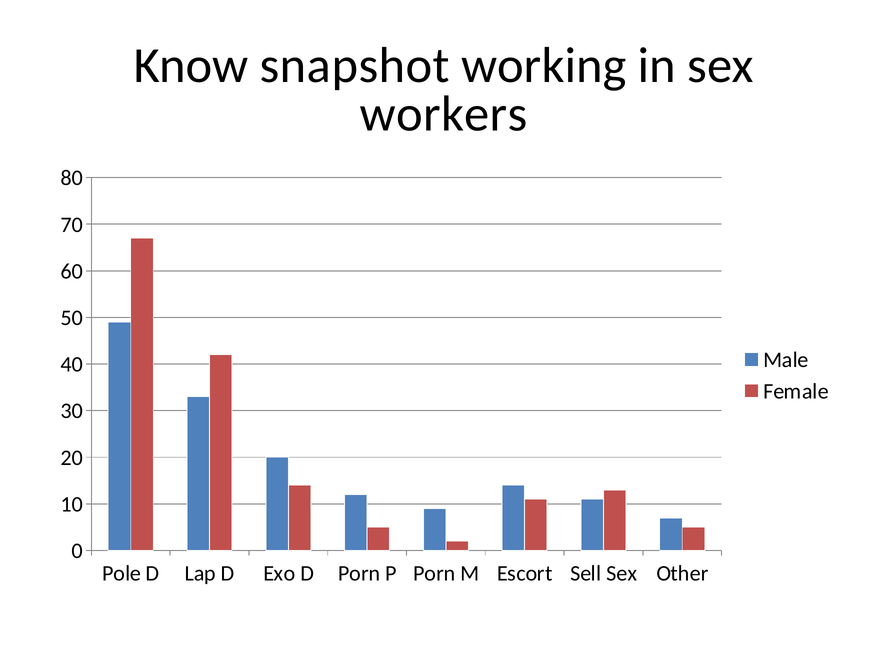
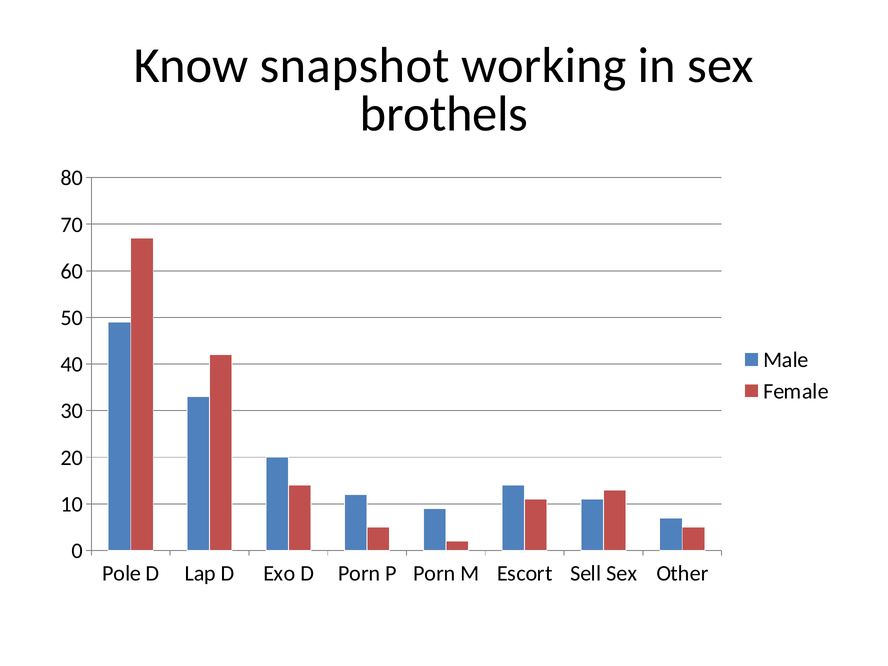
workers: workers -> brothels (444, 114)
